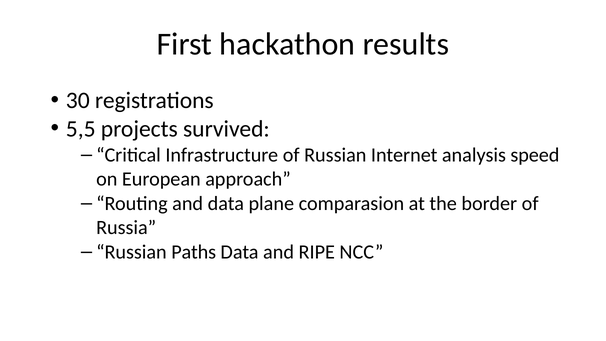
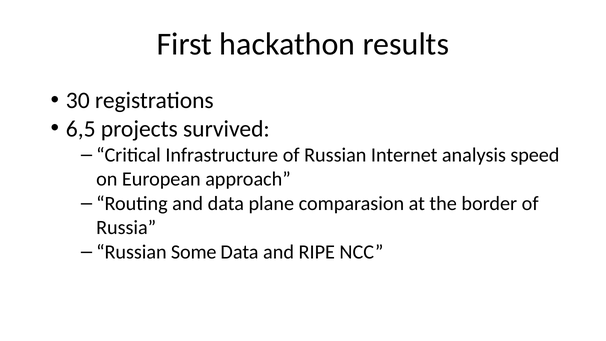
5,5: 5,5 -> 6,5 (81, 129)
Paths: Paths -> Some (194, 252)
